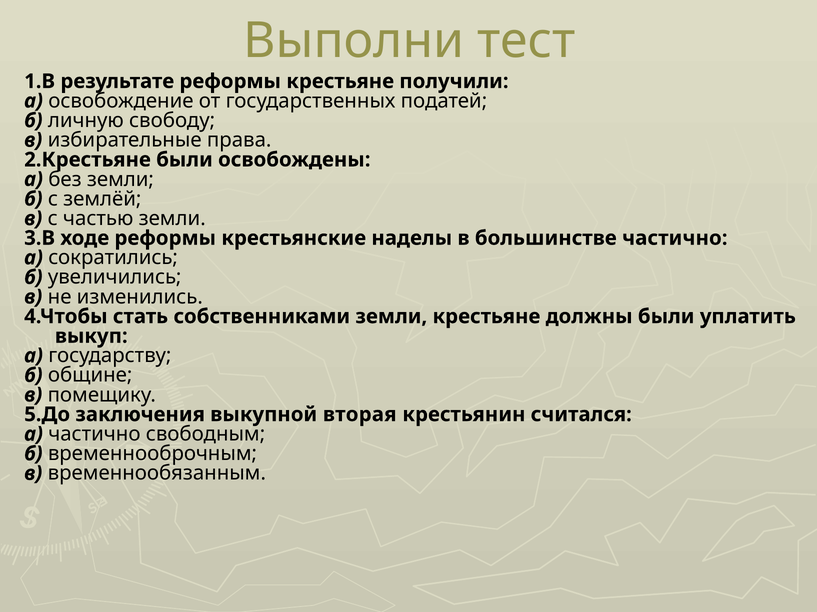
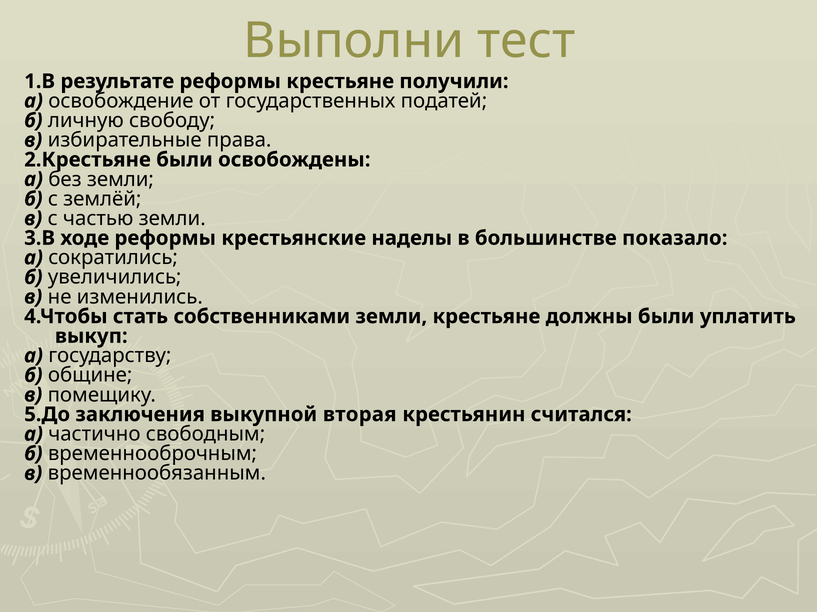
большинстве частично: частично -> показало (675, 238)
